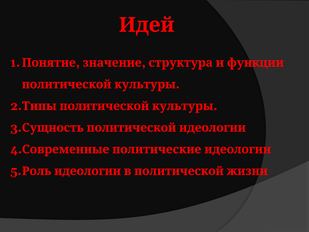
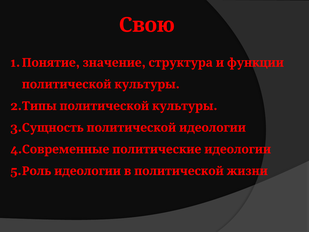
Идей: Идей -> Свою (147, 25)
